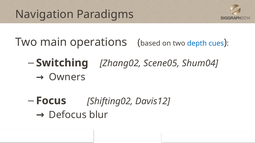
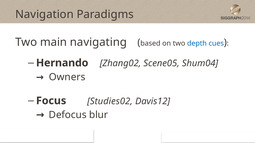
operations: operations -> navigating (98, 42)
Switching: Switching -> Hernando (62, 63)
Shifting02: Shifting02 -> Studies02 (110, 101)
